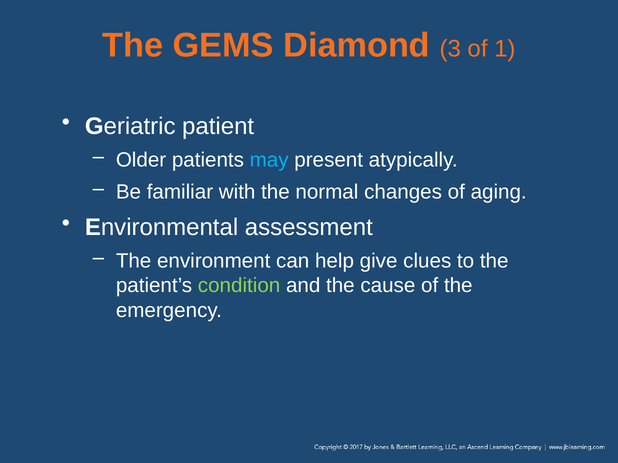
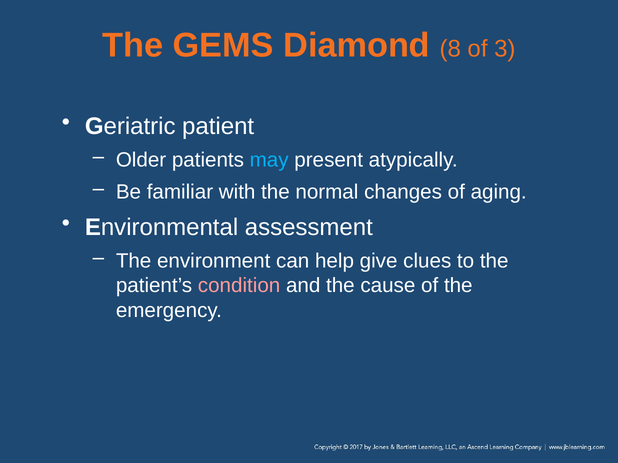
3: 3 -> 8 (450, 49)
1: 1 -> 3 (505, 49)
condition colour: light green -> pink (239, 286)
